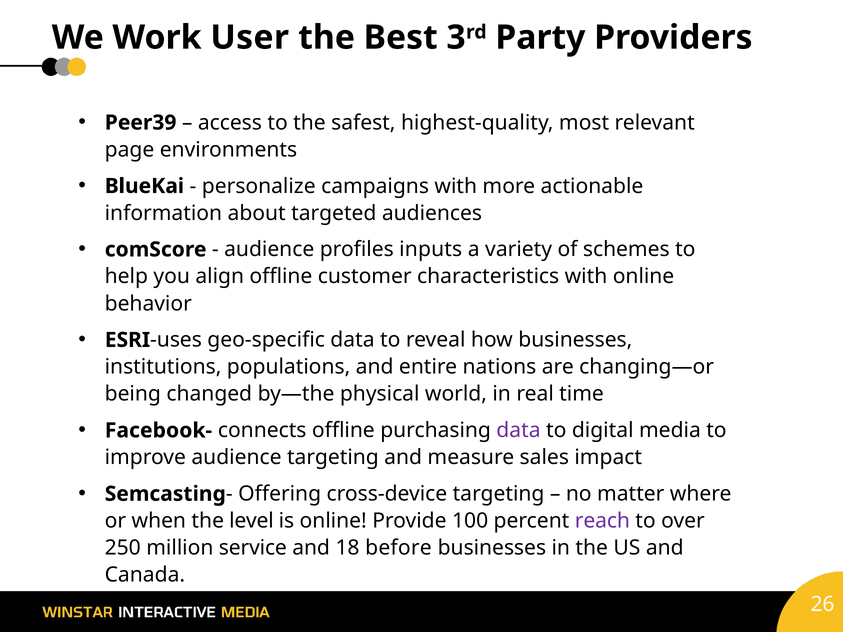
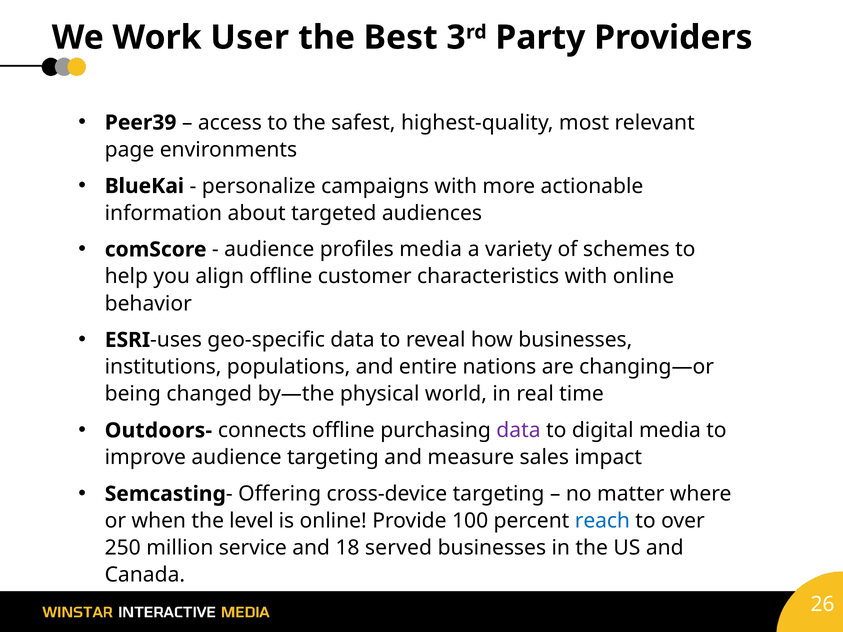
profiles inputs: inputs -> media (431, 250)
Facebook-: Facebook- -> Outdoors- (158, 431)
reach colour: purple -> blue (602, 521)
before: before -> served (399, 548)
